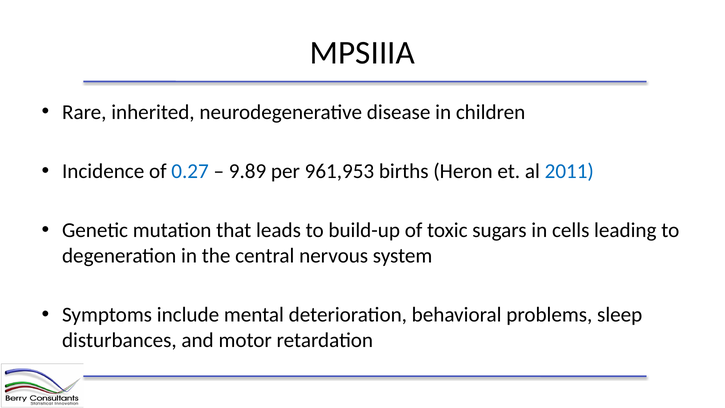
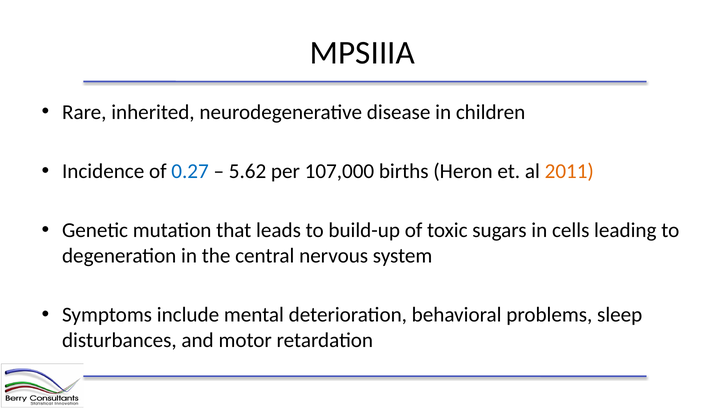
9.89: 9.89 -> 5.62 (248, 171)
961,953: 961,953 -> 107,000 (339, 171)
2011 colour: blue -> orange (569, 171)
